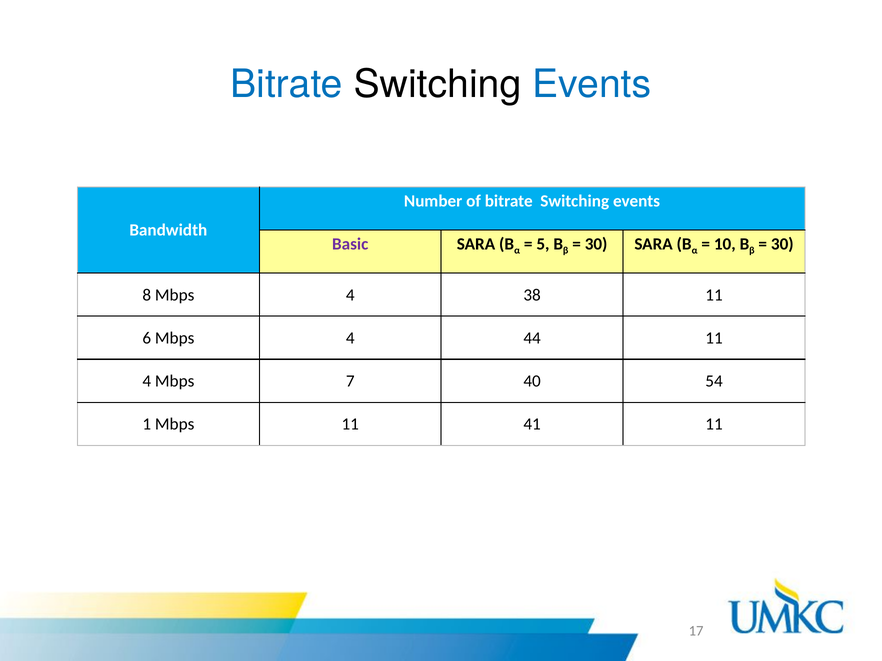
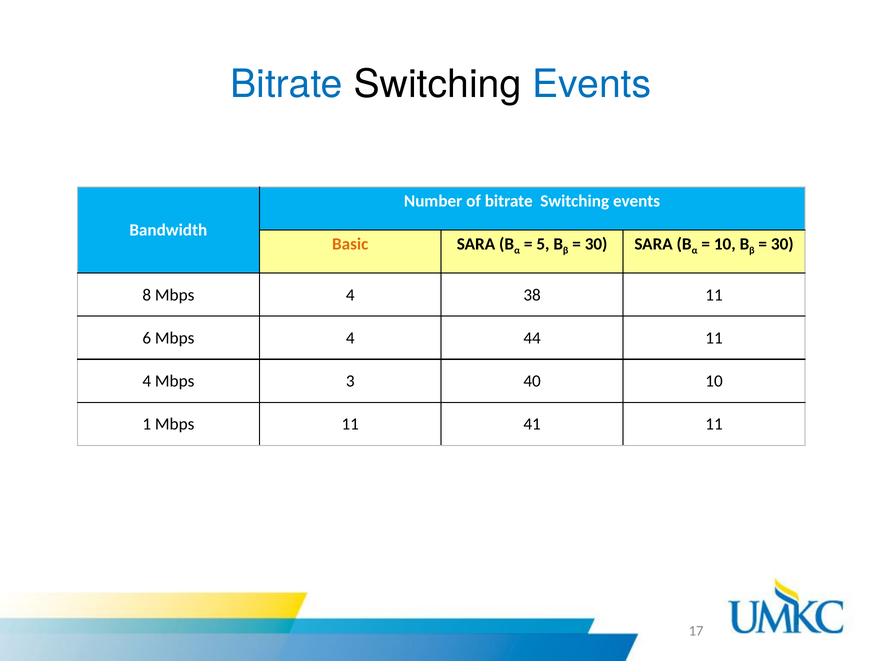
Basic colour: purple -> orange (350, 244)
7: 7 -> 3 (350, 381)
40 54: 54 -> 10 (714, 381)
